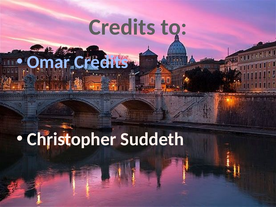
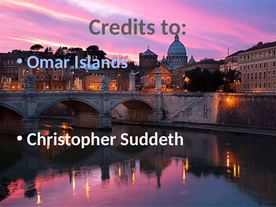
Omar Credits: Credits -> Islands (101, 62)
